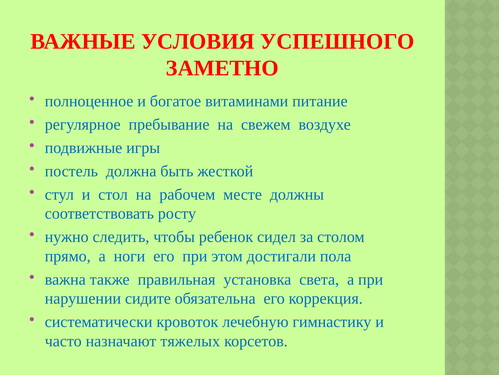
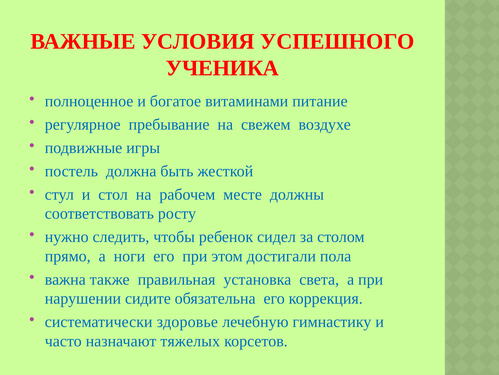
ЗАМЕТНО: ЗАМЕТНО -> УЧЕНИКА (222, 68)
кровоток: кровоток -> здоровье (187, 321)
